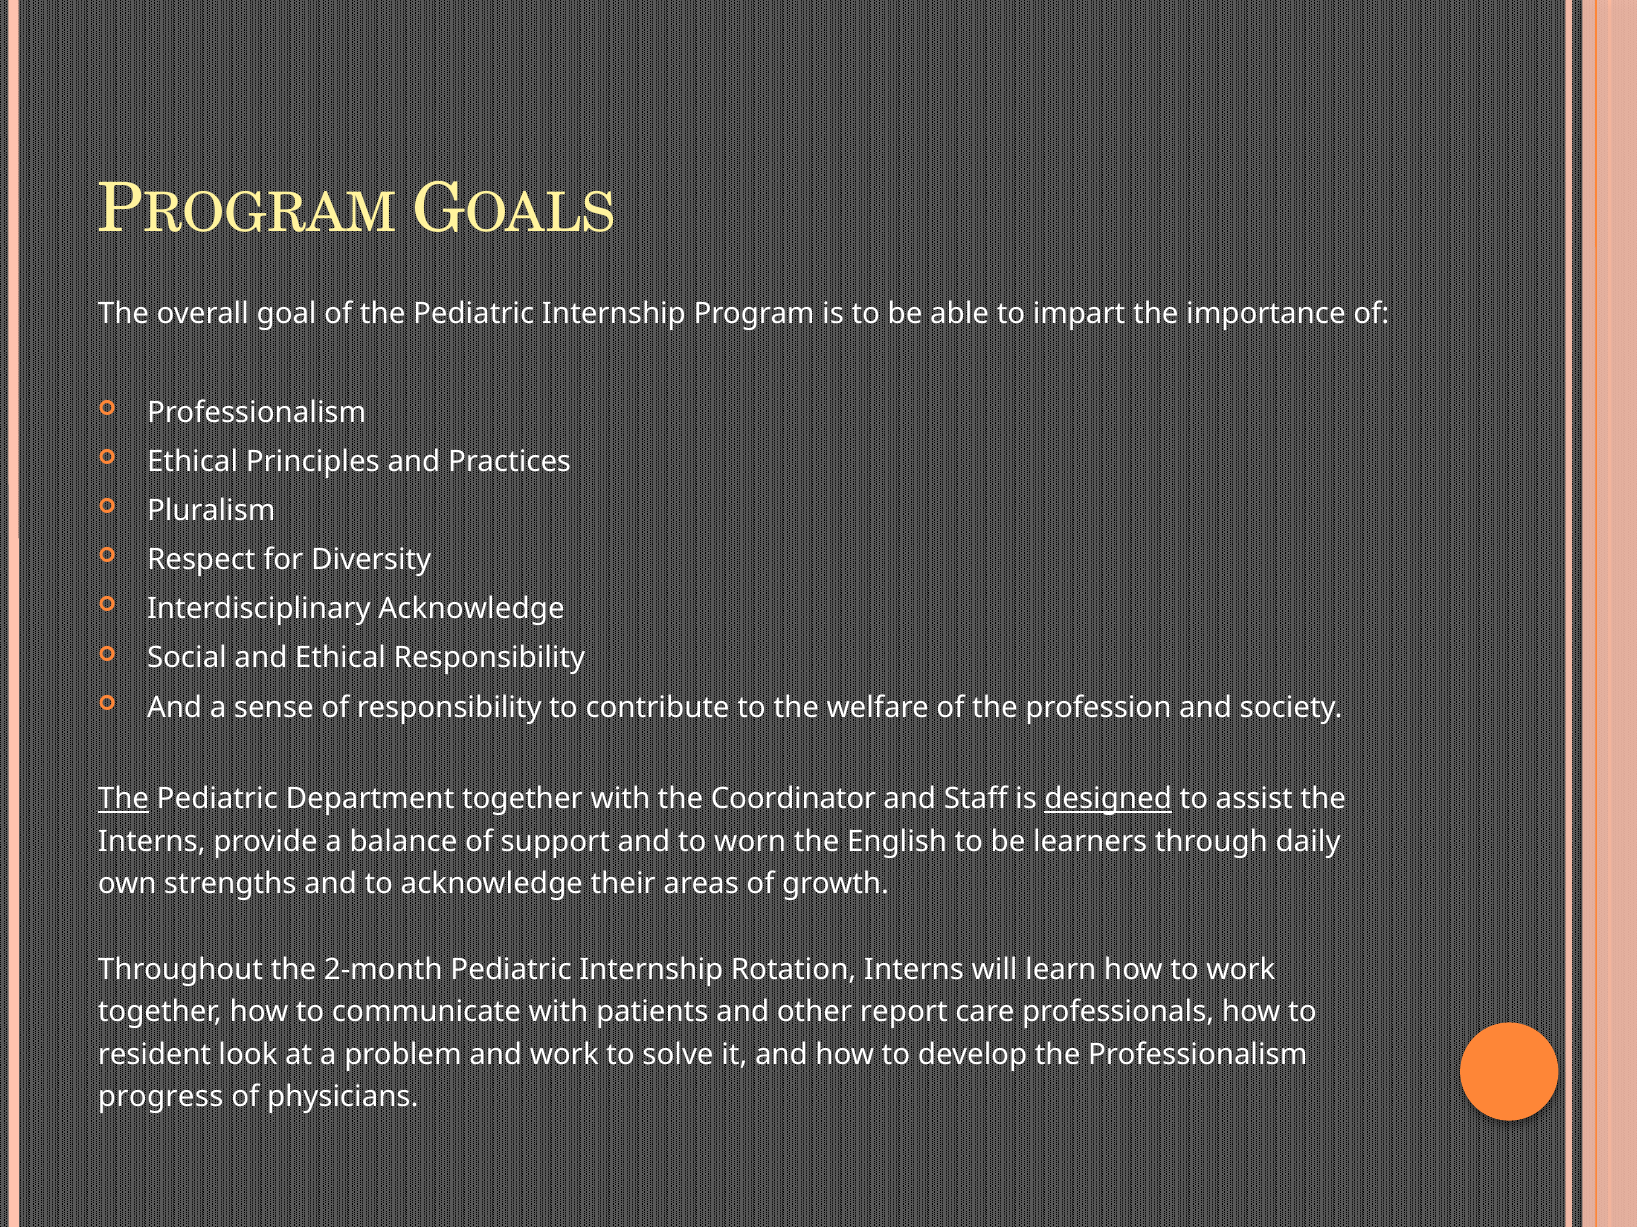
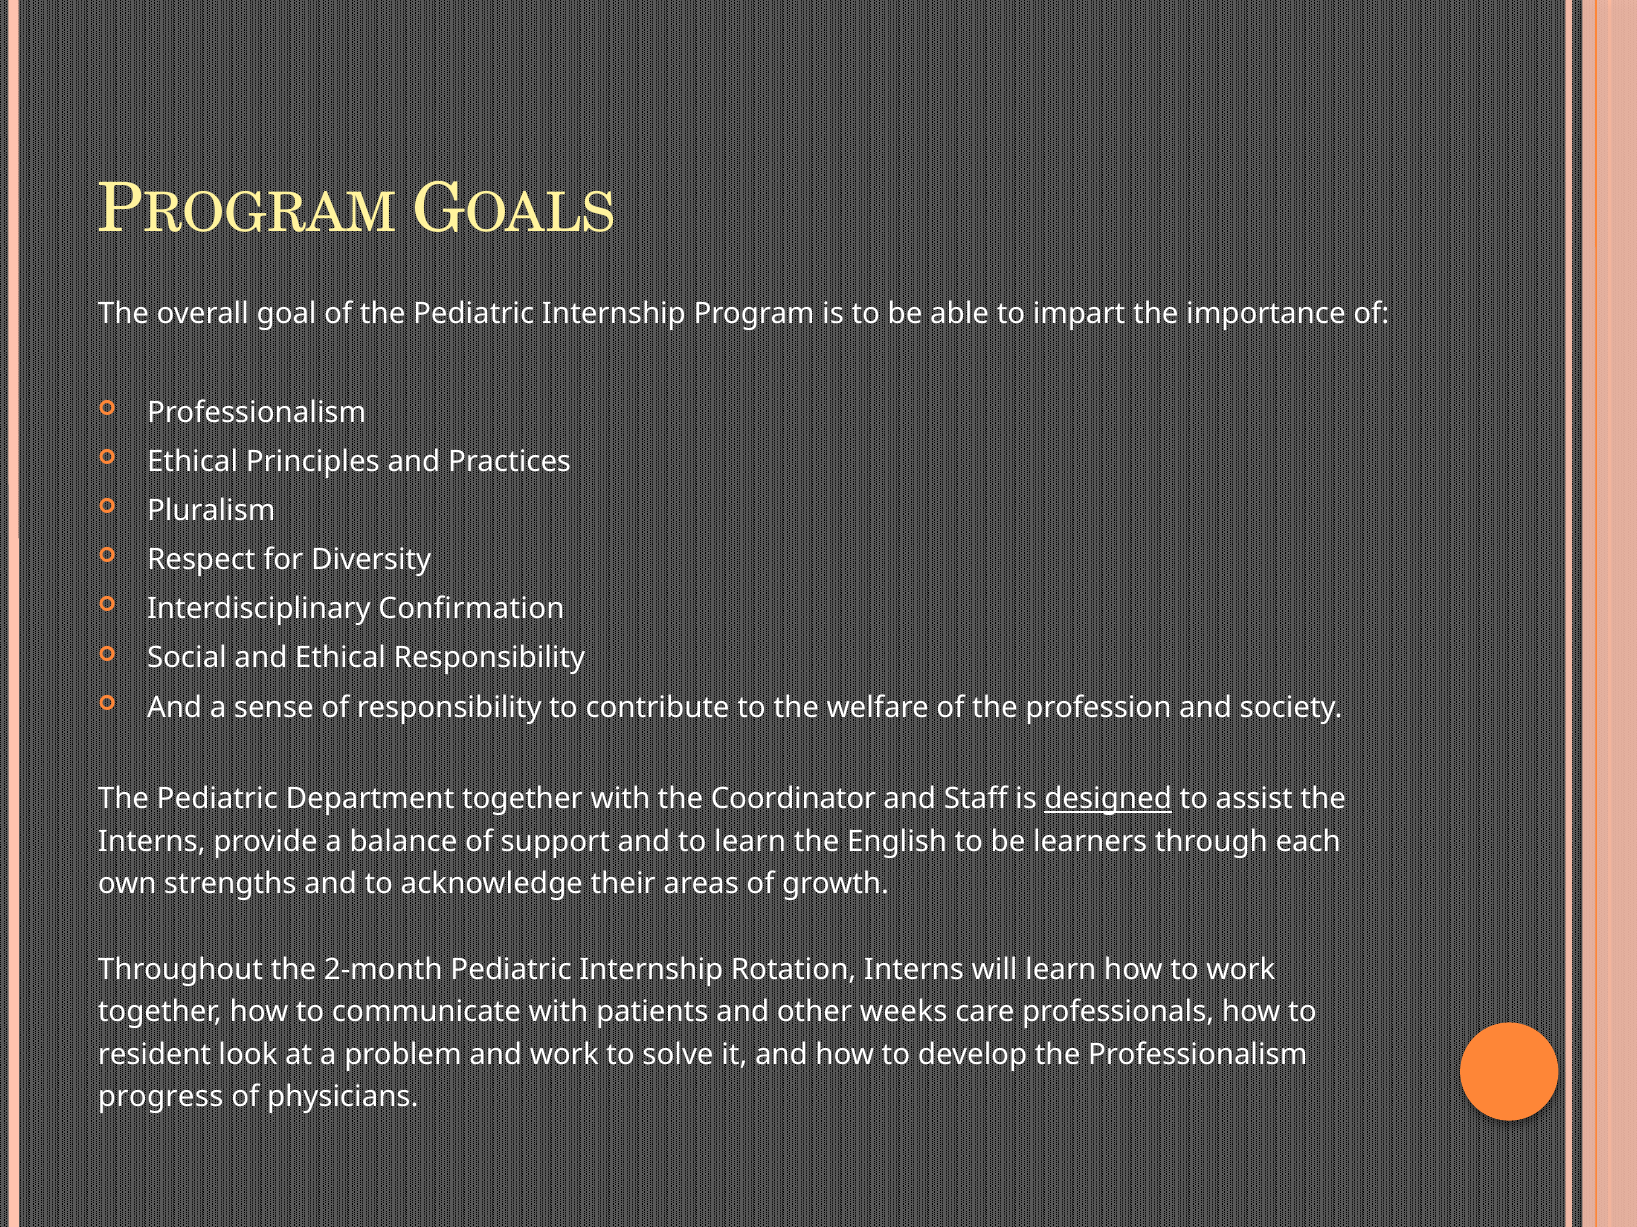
Interdisciplinary Acknowledge: Acknowledge -> Confirmation (472, 609)
The underline: present -> none (124, 800)
to worn: worn -> learn (750, 842)
daily: daily -> each (1308, 842)
report: report -> weeks (904, 1013)
